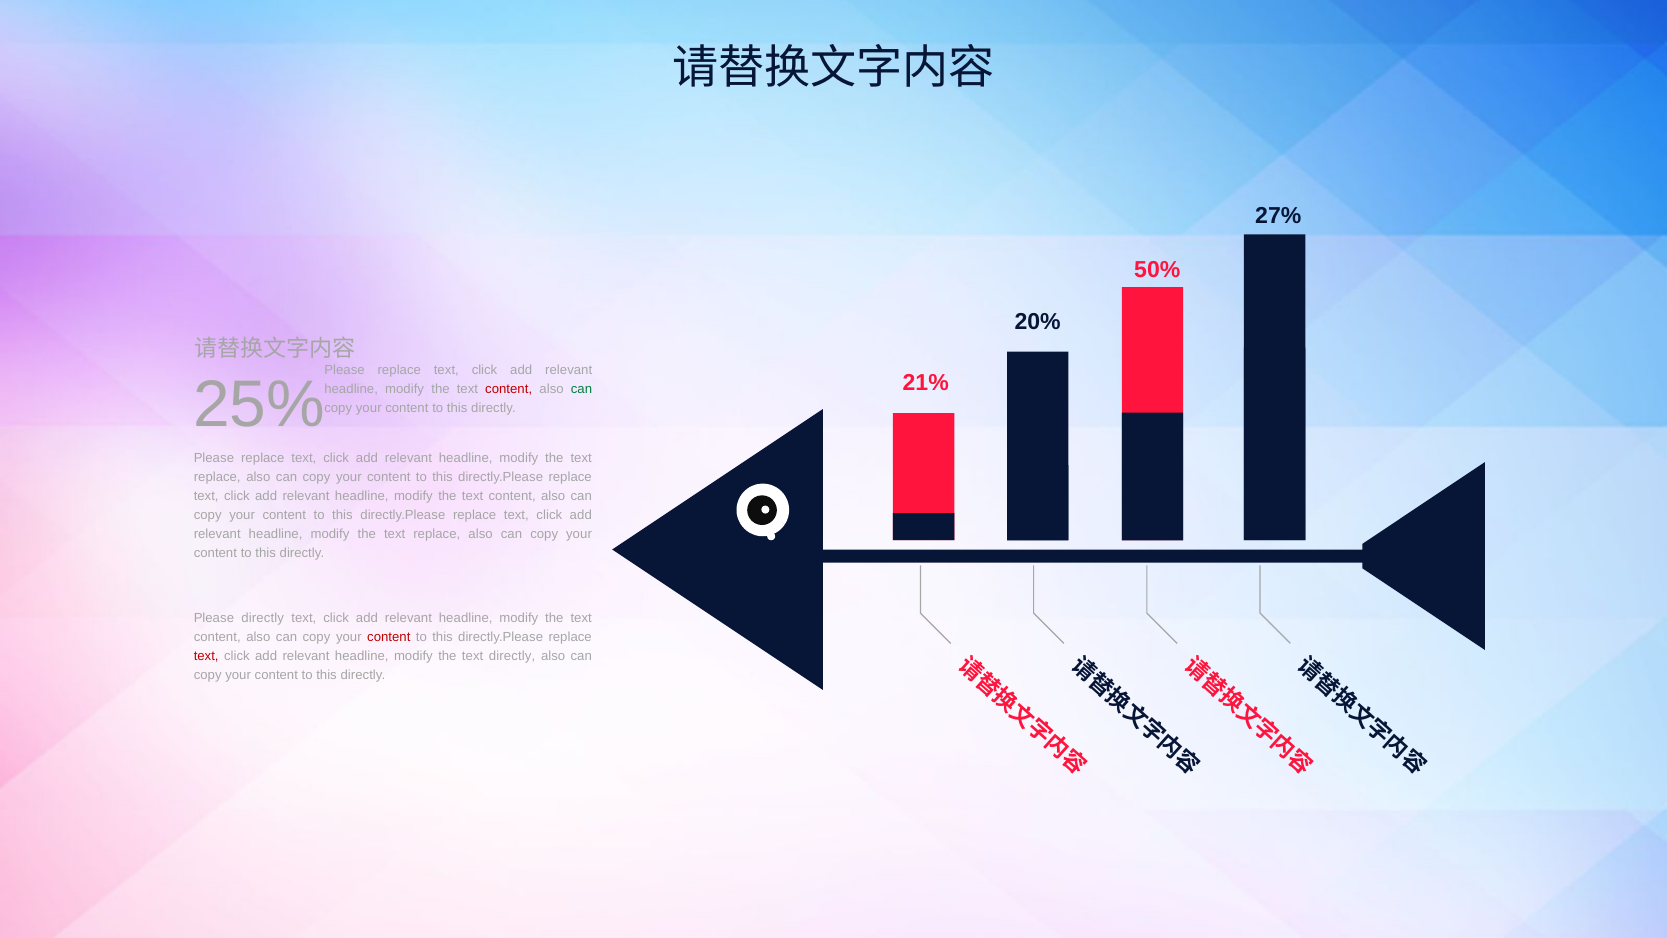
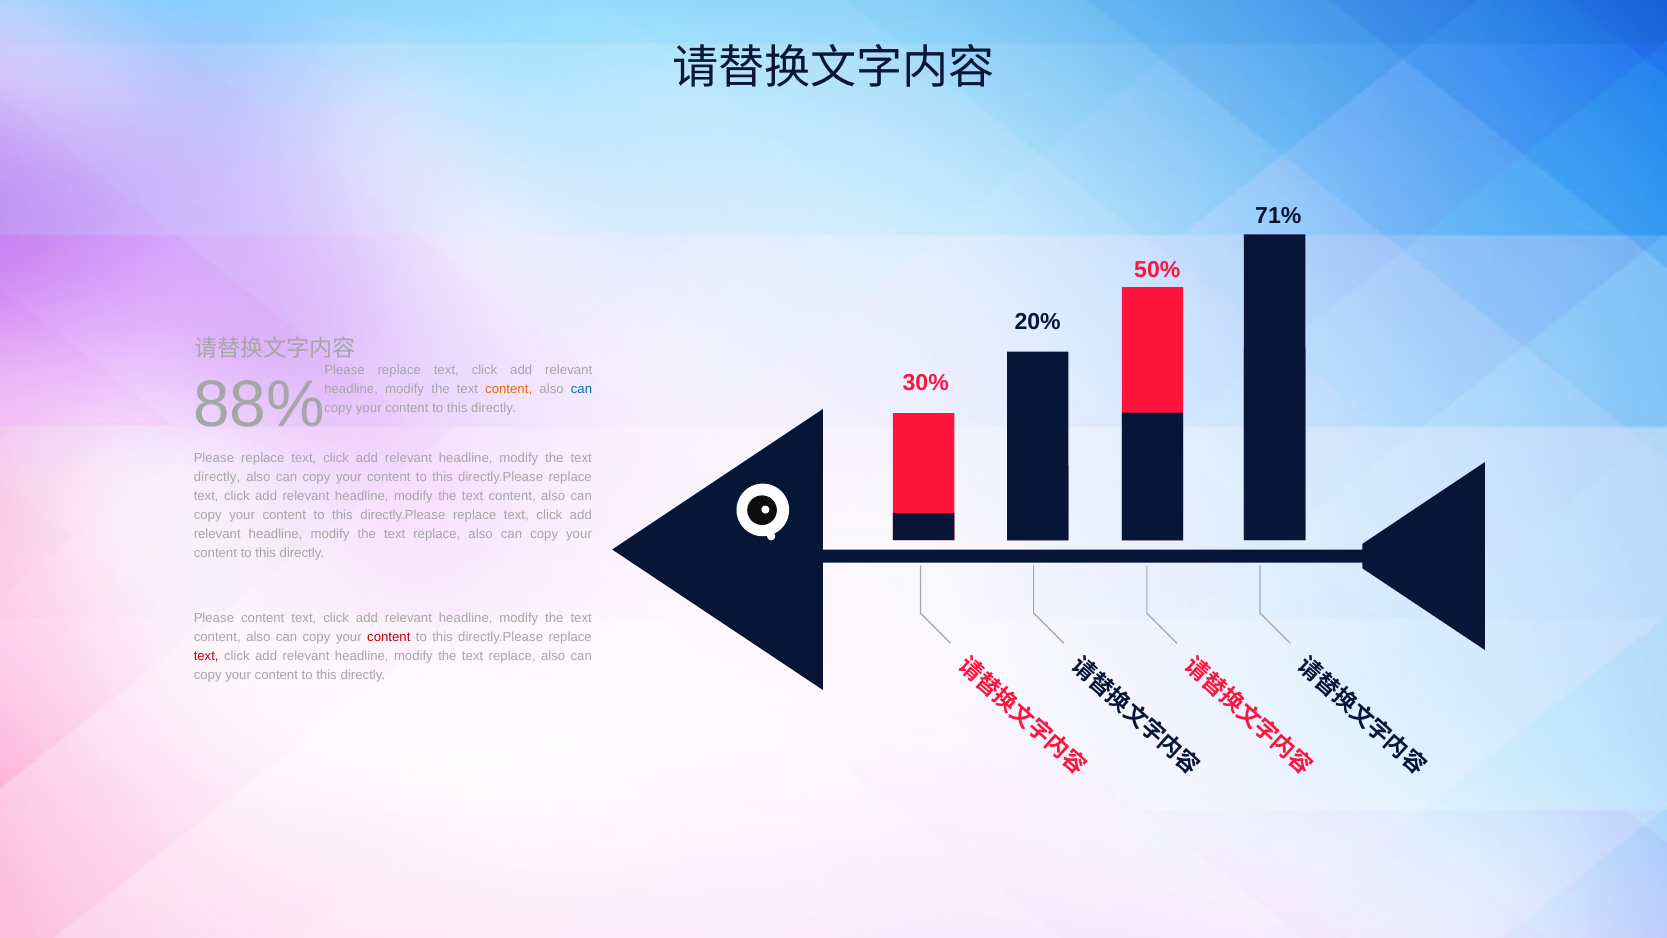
27%: 27% -> 71% (1278, 216)
21%: 21% -> 30% (926, 383)
25%: 25% -> 88% (259, 405)
content colour: red -> orange (509, 389)
can colour: green -> blue (581, 389)
replace: replace -> directly (217, 477)
Please directly: directly -> content (263, 618)
directly: directly -> replace (512, 656)
